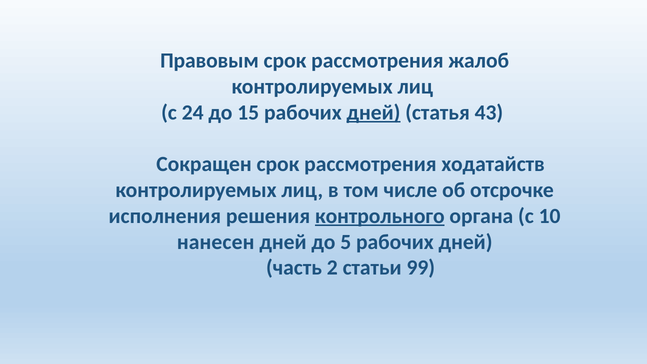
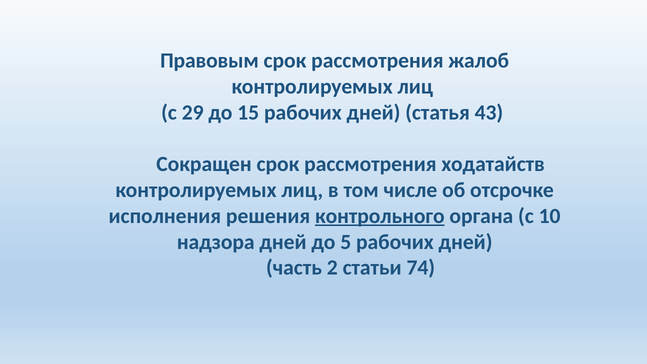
24: 24 -> 29 (193, 113)
дней underline: present -> none (373, 113)
нанесен: нанесен -> надзора (216, 242)
99: 99 -> 74 (421, 268)
